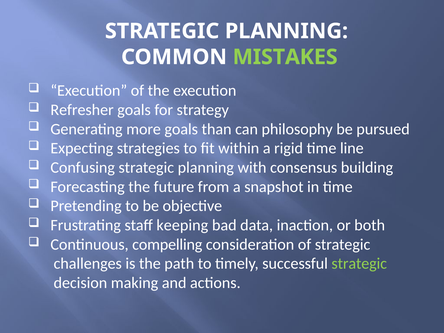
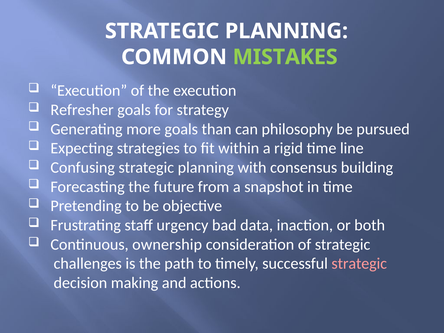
keeping: keeping -> urgency (182, 225)
compelling: compelling -> ownership (167, 244)
strategic colour: light green -> pink (359, 264)
